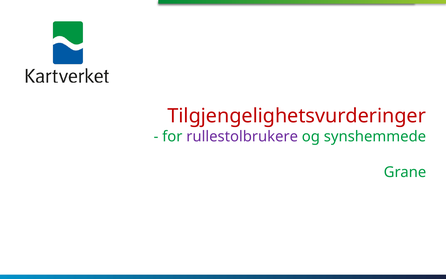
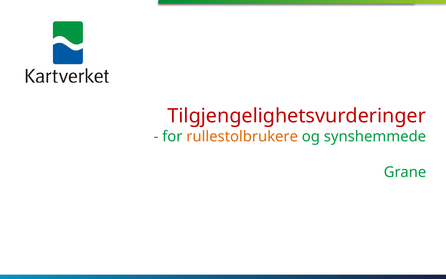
rullestolbrukere colour: purple -> orange (242, 136)
